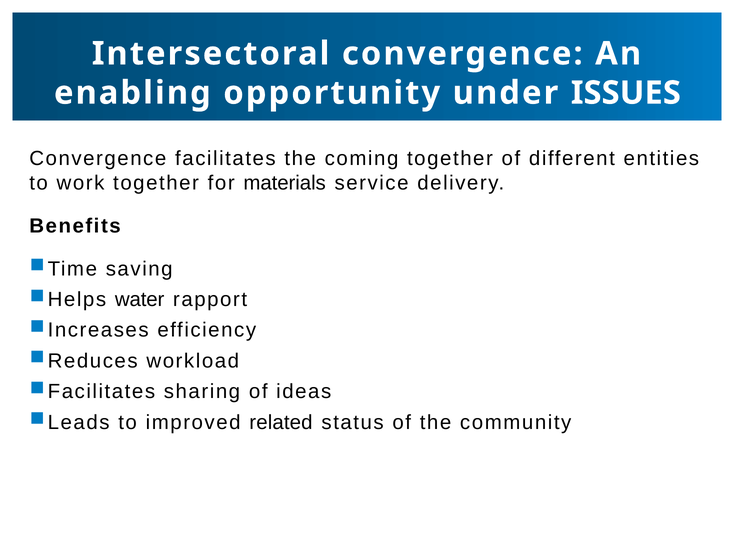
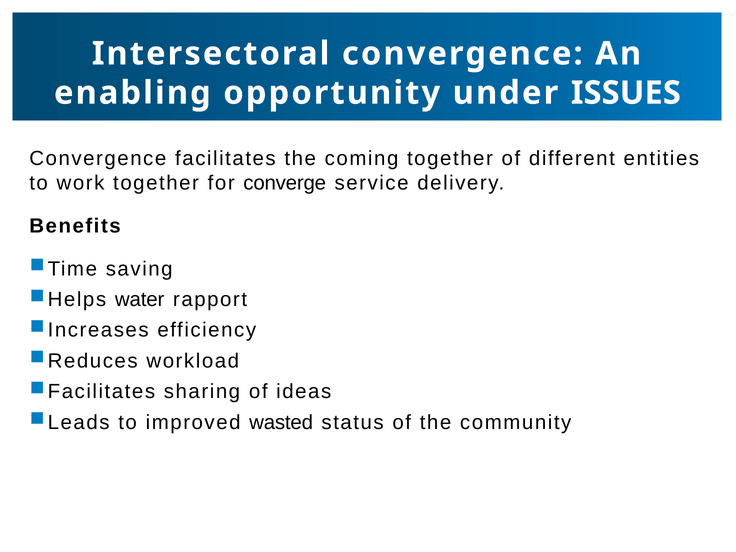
materials: materials -> converge (285, 183)
related: related -> wasted (281, 422)
